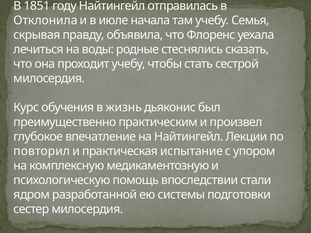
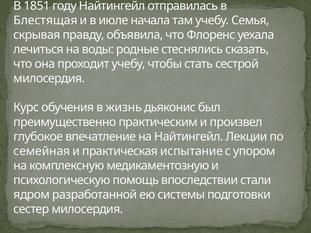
Отклонила: Отклонила -> Блестящая (45, 20)
повторил: повторил -> семейная (42, 151)
